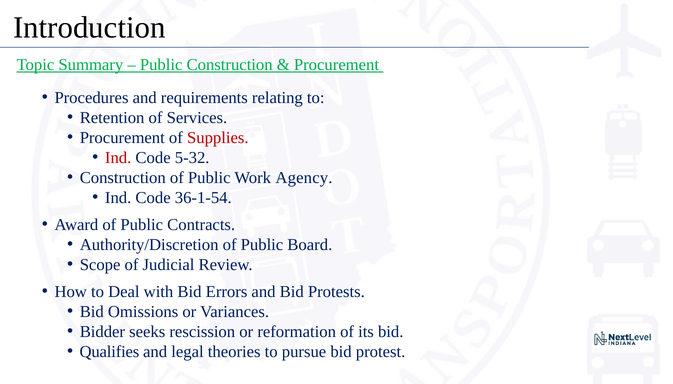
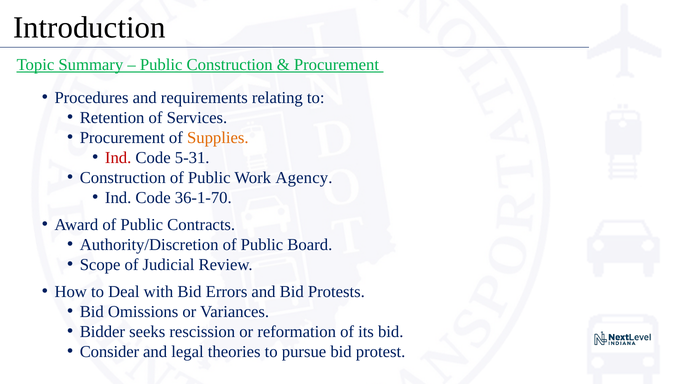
Supplies colour: red -> orange (218, 138)
5-32: 5-32 -> 5-31 (192, 158)
36-1-54: 36-1-54 -> 36-1-70 (203, 198)
Qualifies: Qualifies -> Consider (109, 352)
